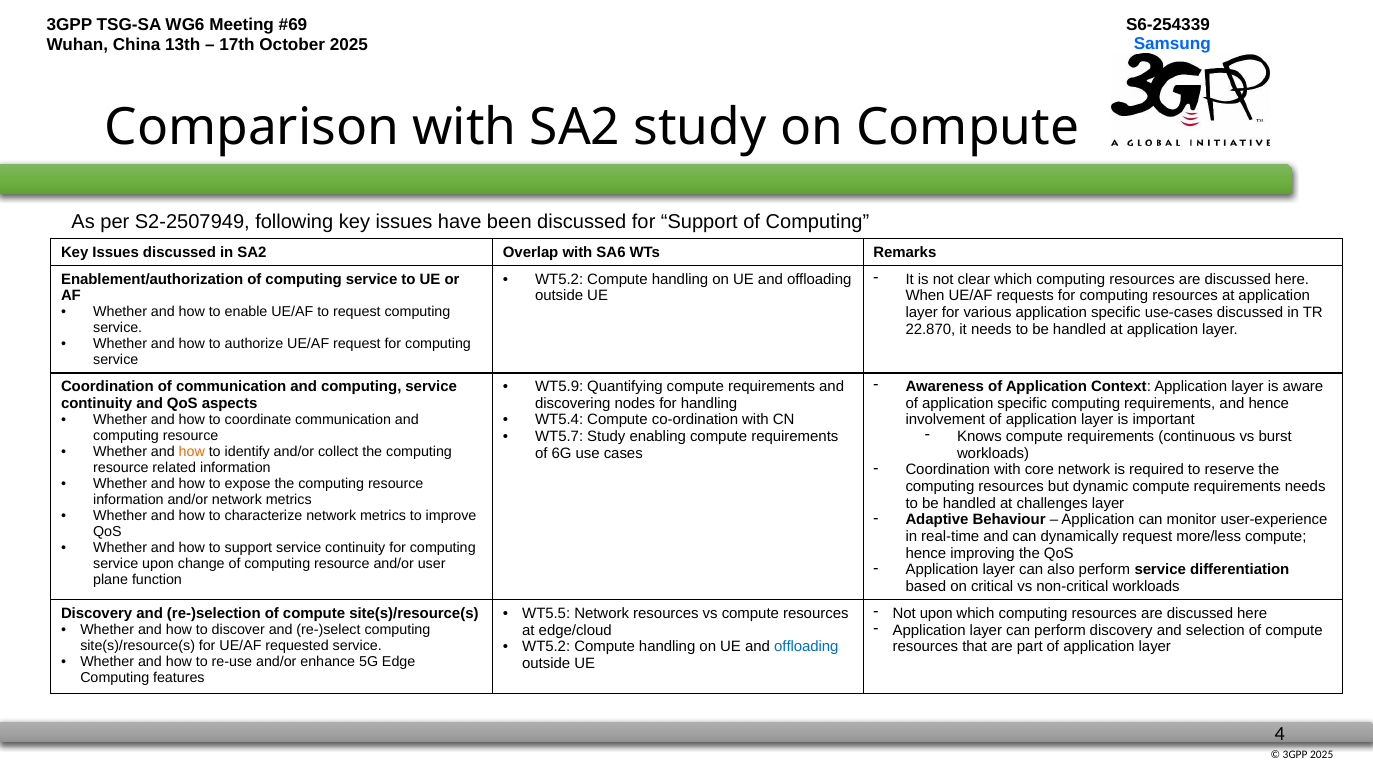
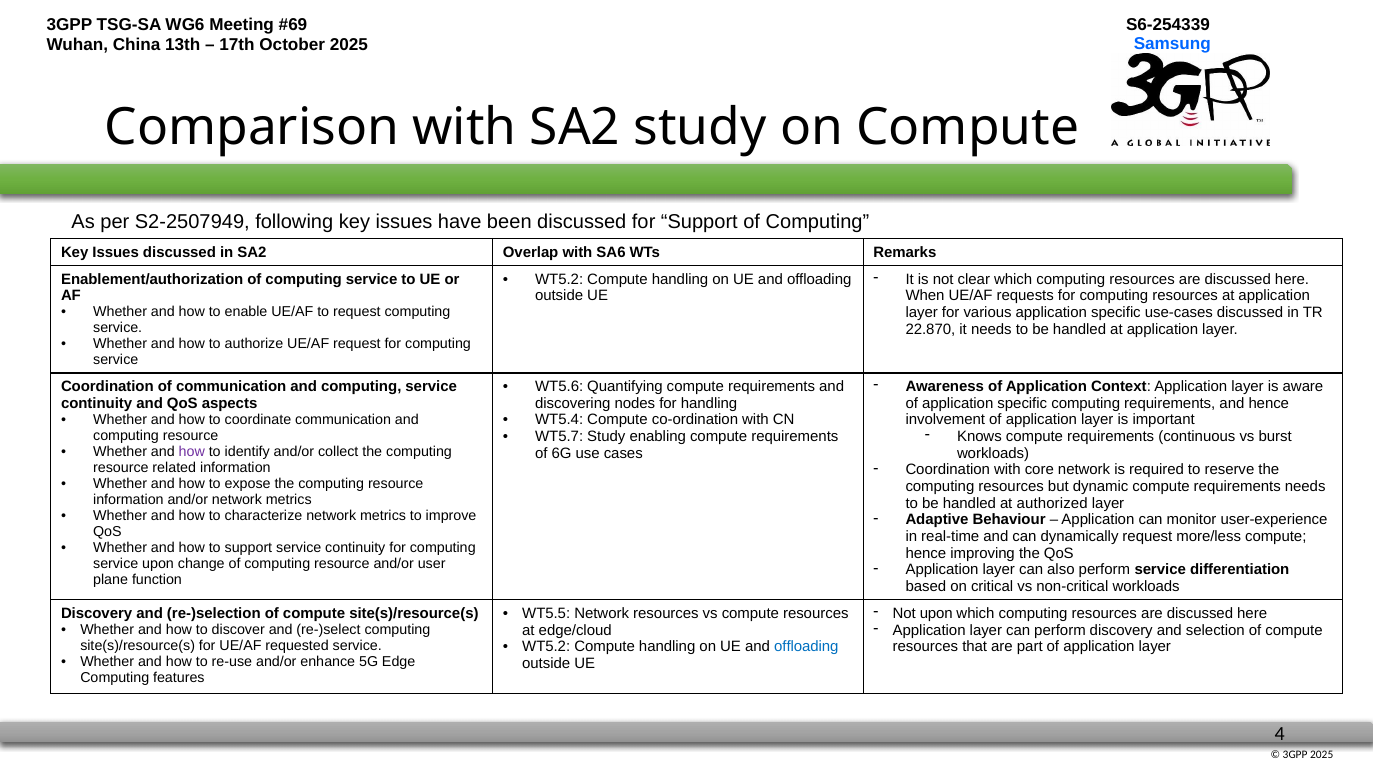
WT5.9: WT5.9 -> WT5.6 (559, 387)
how colour: orange -> purple (192, 452)
challenges: challenges -> authorized (1052, 504)
